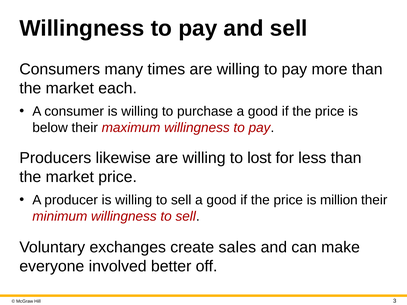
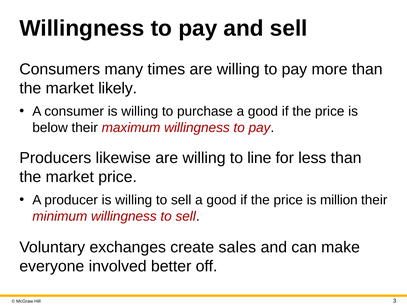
each: each -> likely (118, 88)
lost: lost -> line (259, 158)
